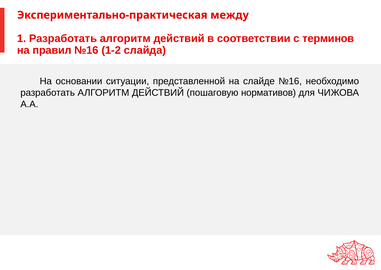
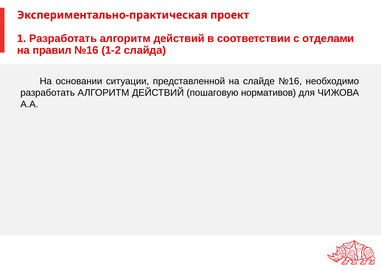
между: между -> проект (230, 15)
терминов: терминов -> отделами (328, 38)
